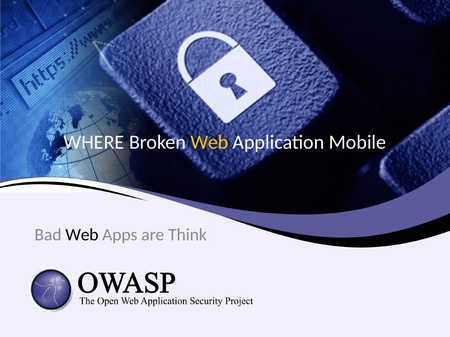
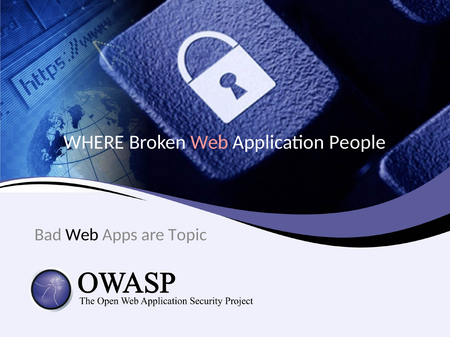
Web colour: yellow -> pink (209, 142)
Mobile: Mobile -> People (357, 142)
Think: Think -> Topic (187, 235)
